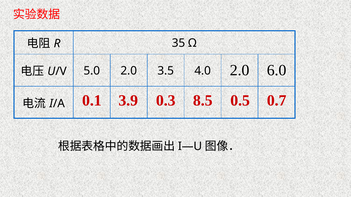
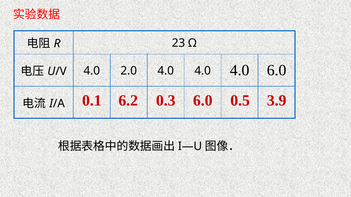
35: 35 -> 23 (178, 43)
5.0: 5.0 -> 4.0 (92, 71)
2.0 3.5: 3.5 -> 4.0 (166, 71)
2.0: 2.0 -> 4.0 (240, 70)
3.9: 3.9 -> 6.2 (128, 101)
8.5: 8.5 -> 6.0 (203, 101)
0.7: 0.7 -> 3.9 (277, 101)
